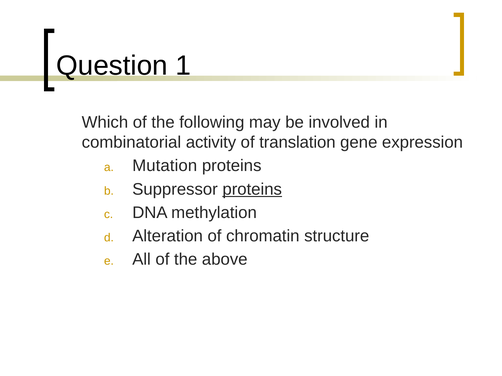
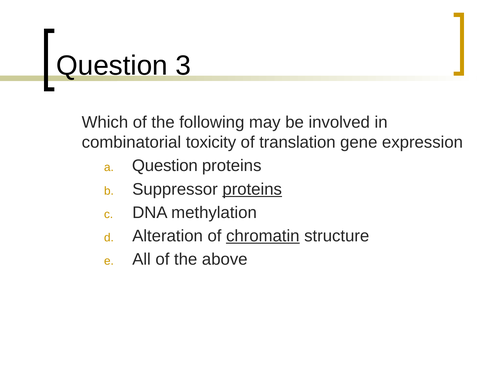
1: 1 -> 3 (183, 66)
activity: activity -> toxicity (211, 143)
Mutation: Mutation -> Question (165, 166)
chromatin underline: none -> present (263, 236)
